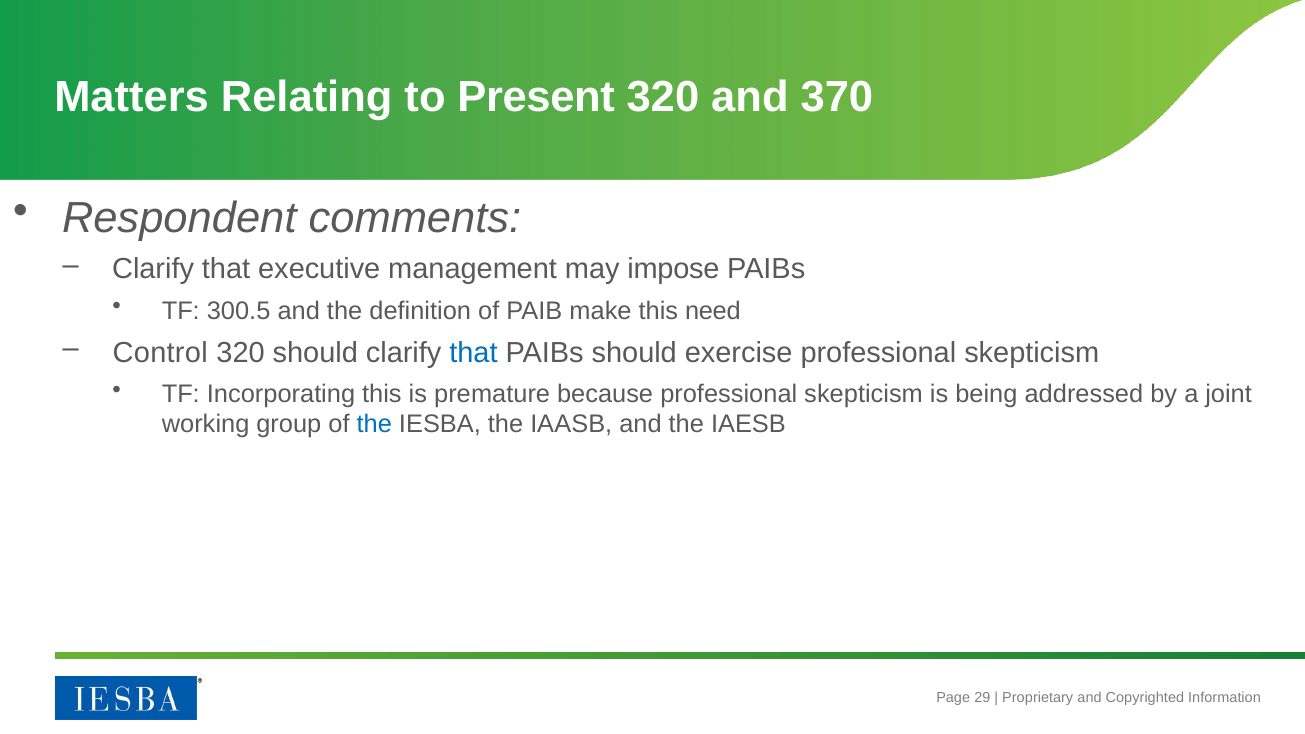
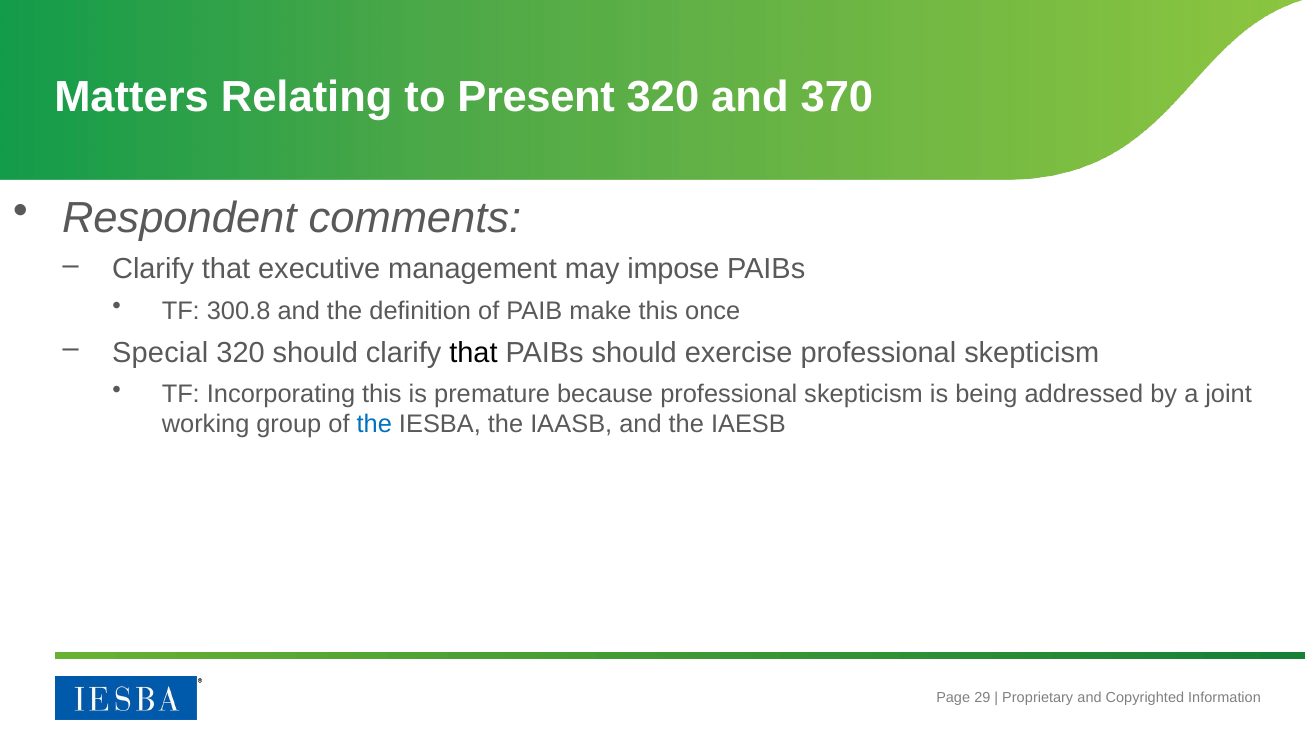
300.5: 300.5 -> 300.8 (239, 311)
need: need -> once (713, 311)
Control: Control -> Special (160, 353)
that colour: blue -> black (473, 353)
